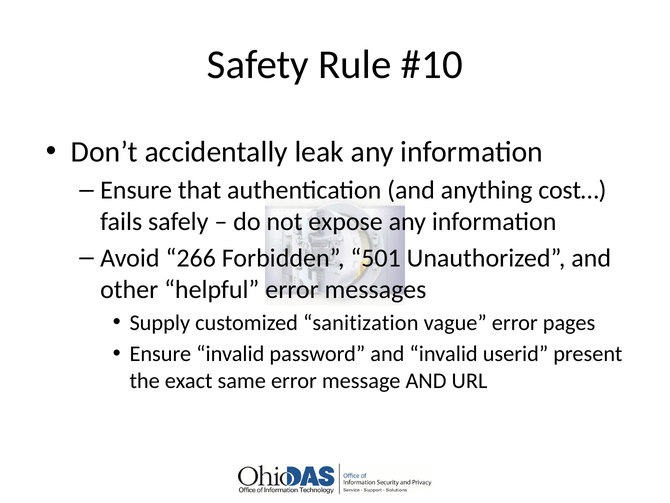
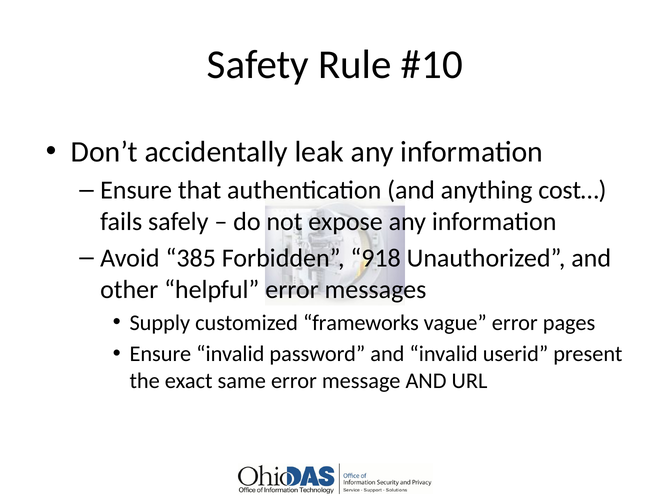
266: 266 -> 385 (191, 258)
501: 501 -> 918 (376, 258)
sanitization: sanitization -> frameworks (361, 323)
